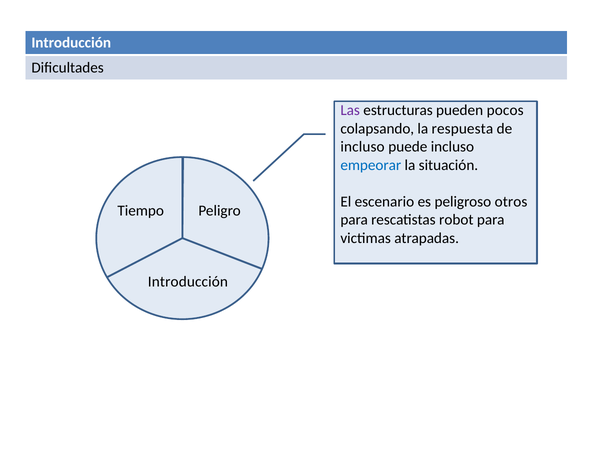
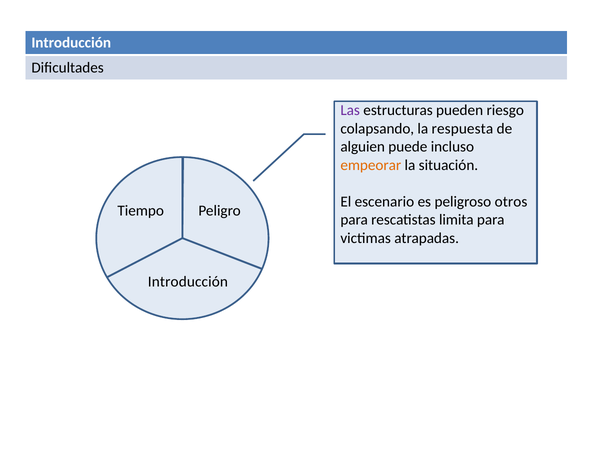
pocos: pocos -> riesgo (505, 110)
incluso: incluso -> alguien (363, 147)
empeorar colour: blue -> orange (371, 165)
robot: robot -> limita (456, 220)
